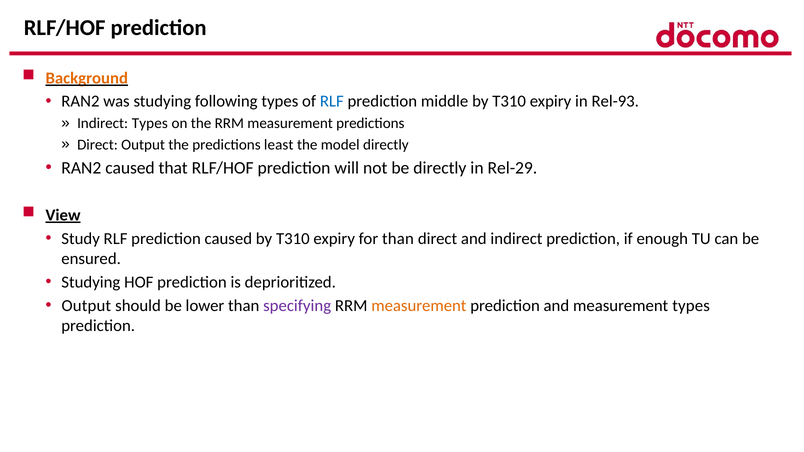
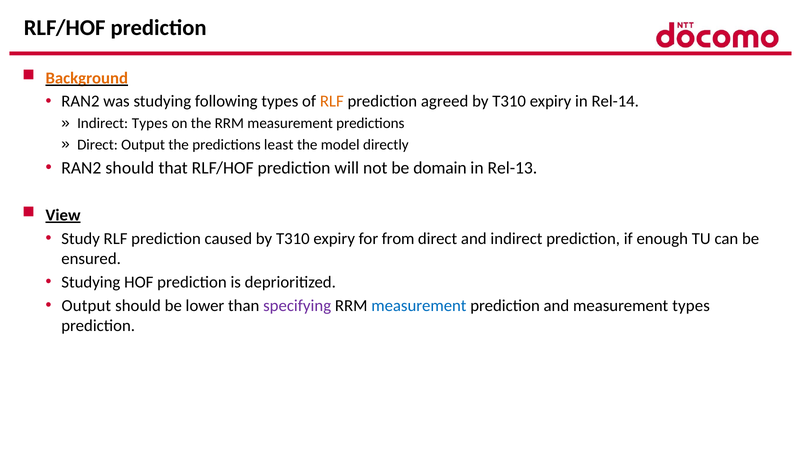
RLF colour: blue -> orange (332, 102)
middle: middle -> agreed (445, 102)
Rel-93: Rel-93 -> Rel-14 (615, 102)
RAN2 caused: caused -> should (130, 168)
be directly: directly -> domain (440, 168)
Rel-29: Rel-29 -> Rel-13 (512, 168)
for than: than -> from (398, 239)
measurement colour: orange -> blue (419, 306)
